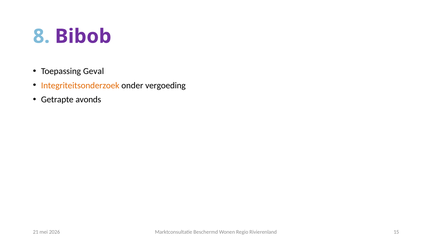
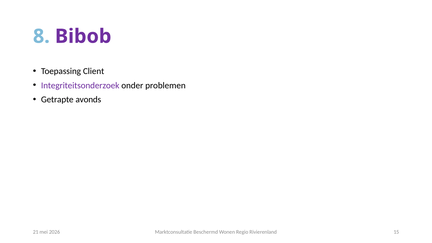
Geval: Geval -> Client (94, 71)
Integriteitsonderzoek colour: orange -> purple (80, 85)
vergoeding: vergoeding -> problemen (165, 85)
